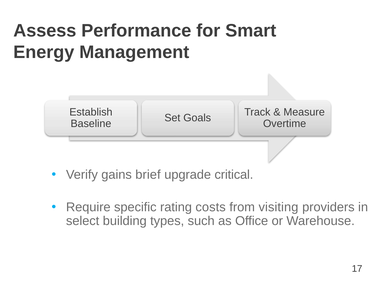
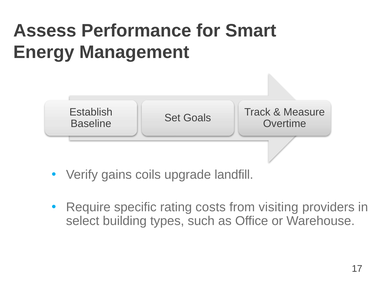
brief: brief -> coils (148, 174)
critical: critical -> landfill (234, 174)
